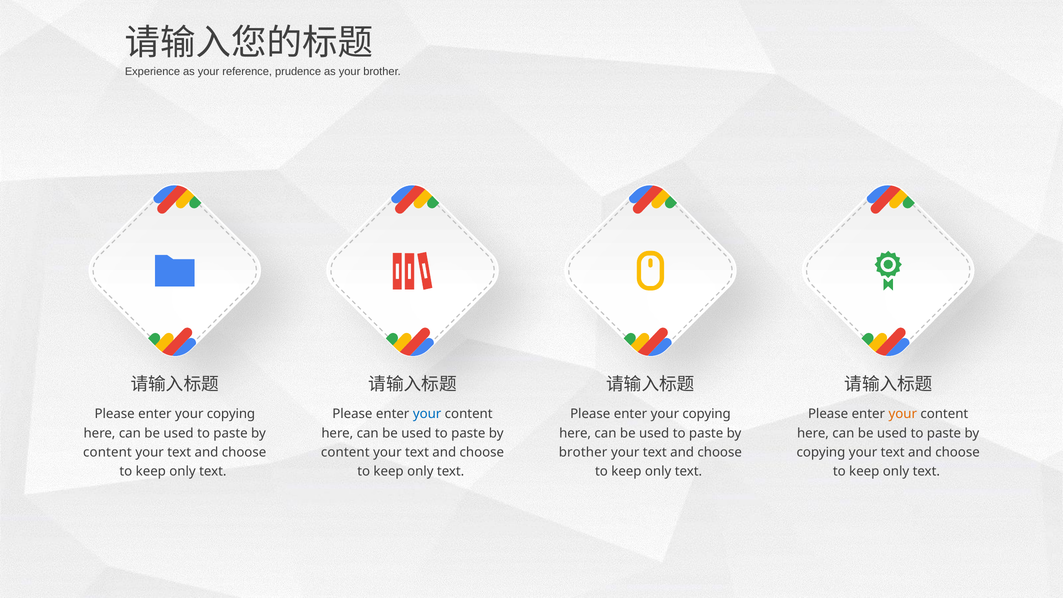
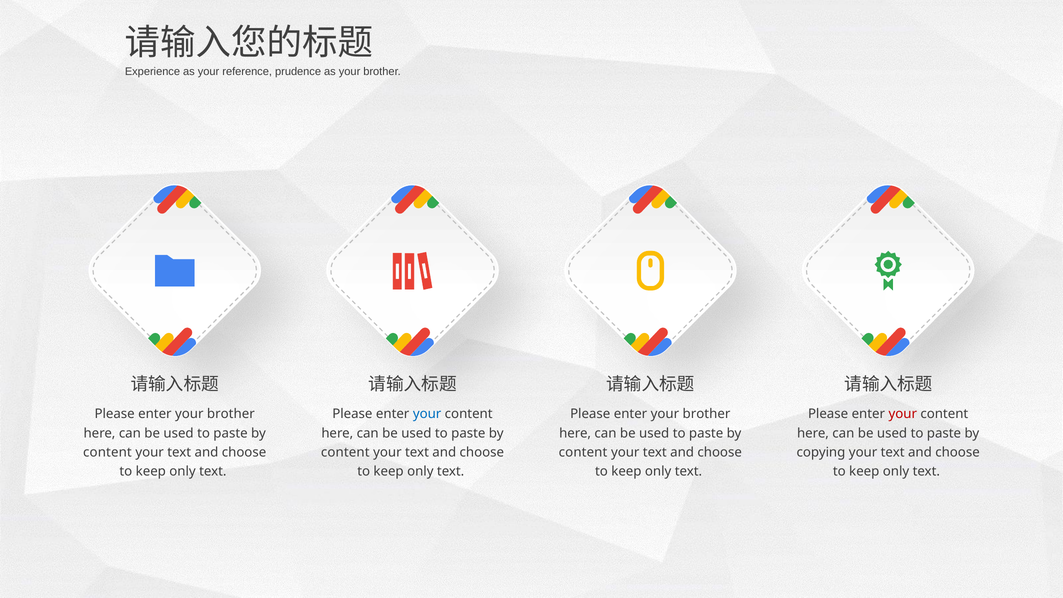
copying: copying -> brother (231, 414)
copying: copying -> brother (706, 414)
your colour: orange -> red (903, 414)
brother: brother -> content (583, 452)
